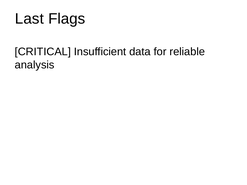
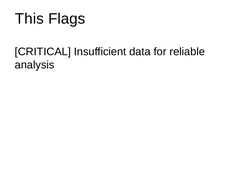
Last: Last -> This (29, 19)
